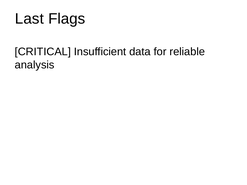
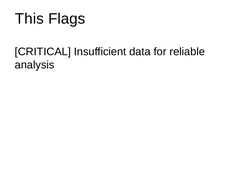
Last: Last -> This (29, 19)
